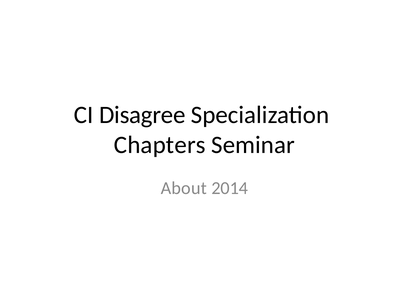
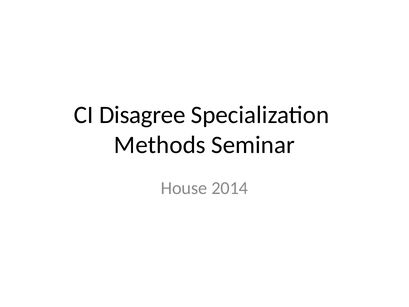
Chapters: Chapters -> Methods (160, 145)
About: About -> House (184, 188)
